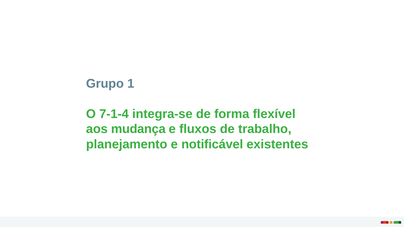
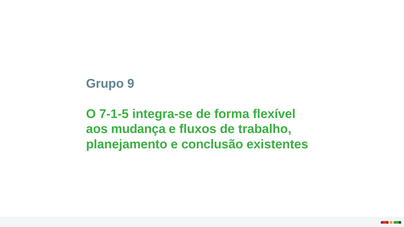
1: 1 -> 9 (131, 84)
7-1-4: 7-1-4 -> 7-1-5 (114, 114)
notificável: notificável -> conclusão (212, 144)
